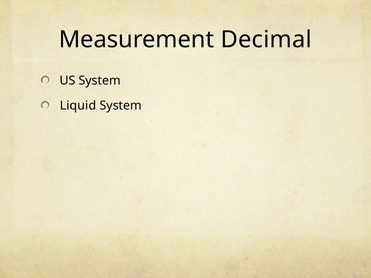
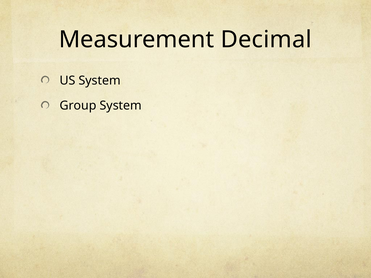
Liquid: Liquid -> Group (78, 106)
